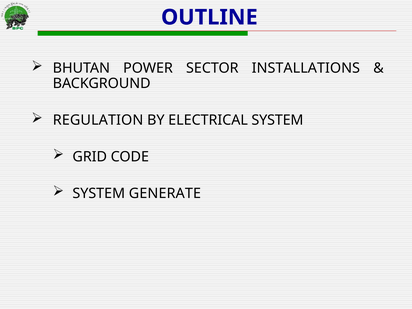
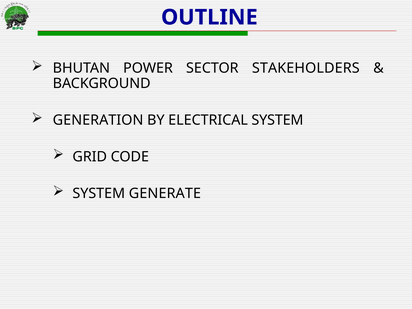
INSTALLATIONS: INSTALLATIONS -> STAKEHOLDERS (306, 68)
REGULATION: REGULATION -> GENERATION (98, 120)
